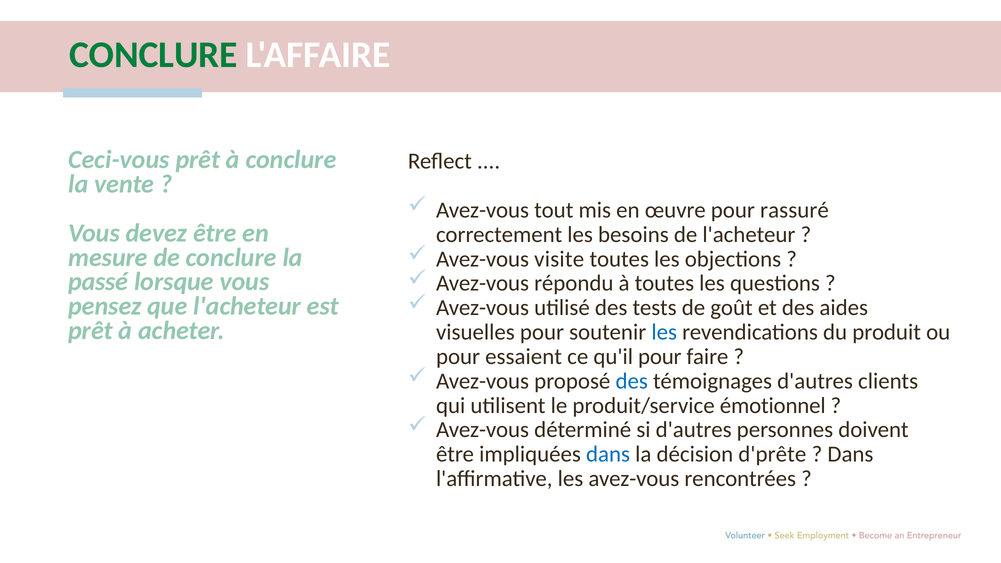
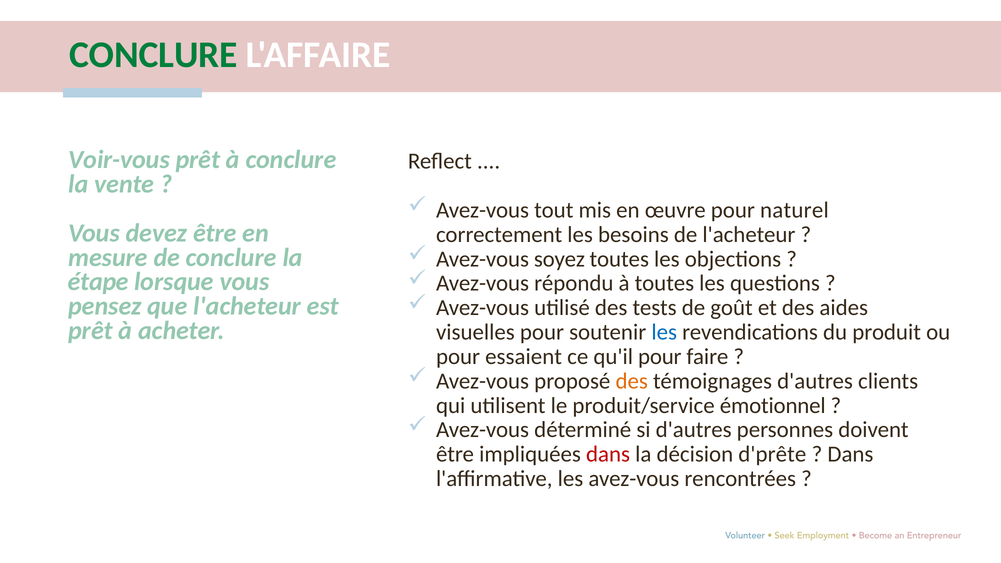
Ceci-vous: Ceci-vous -> Voir-vous (119, 160)
rassuré: rassuré -> naturel (794, 210)
visite: visite -> soyez (559, 259)
passé: passé -> étape (98, 282)
des colour: blue -> orange (632, 381)
dans colour: blue -> red (608, 454)
